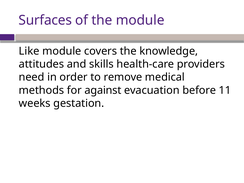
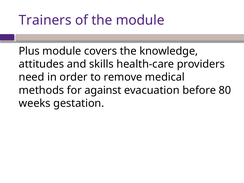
Surfaces: Surfaces -> Trainers (45, 20)
Like: Like -> Plus (29, 51)
11: 11 -> 80 (225, 90)
